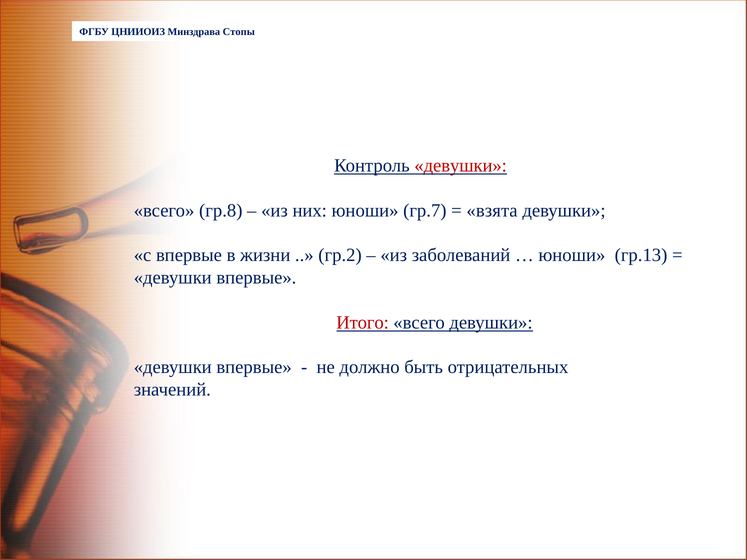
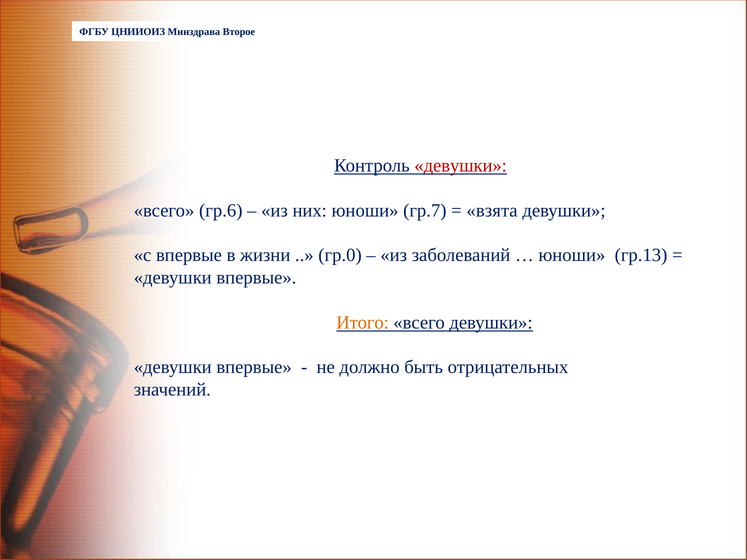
Стопы: Стопы -> Второе (239, 32)
гр.8: гр.8 -> гр.6 (221, 211)
гр.2: гр.2 -> гр.0 (340, 255)
Итого colour: red -> orange (363, 323)
